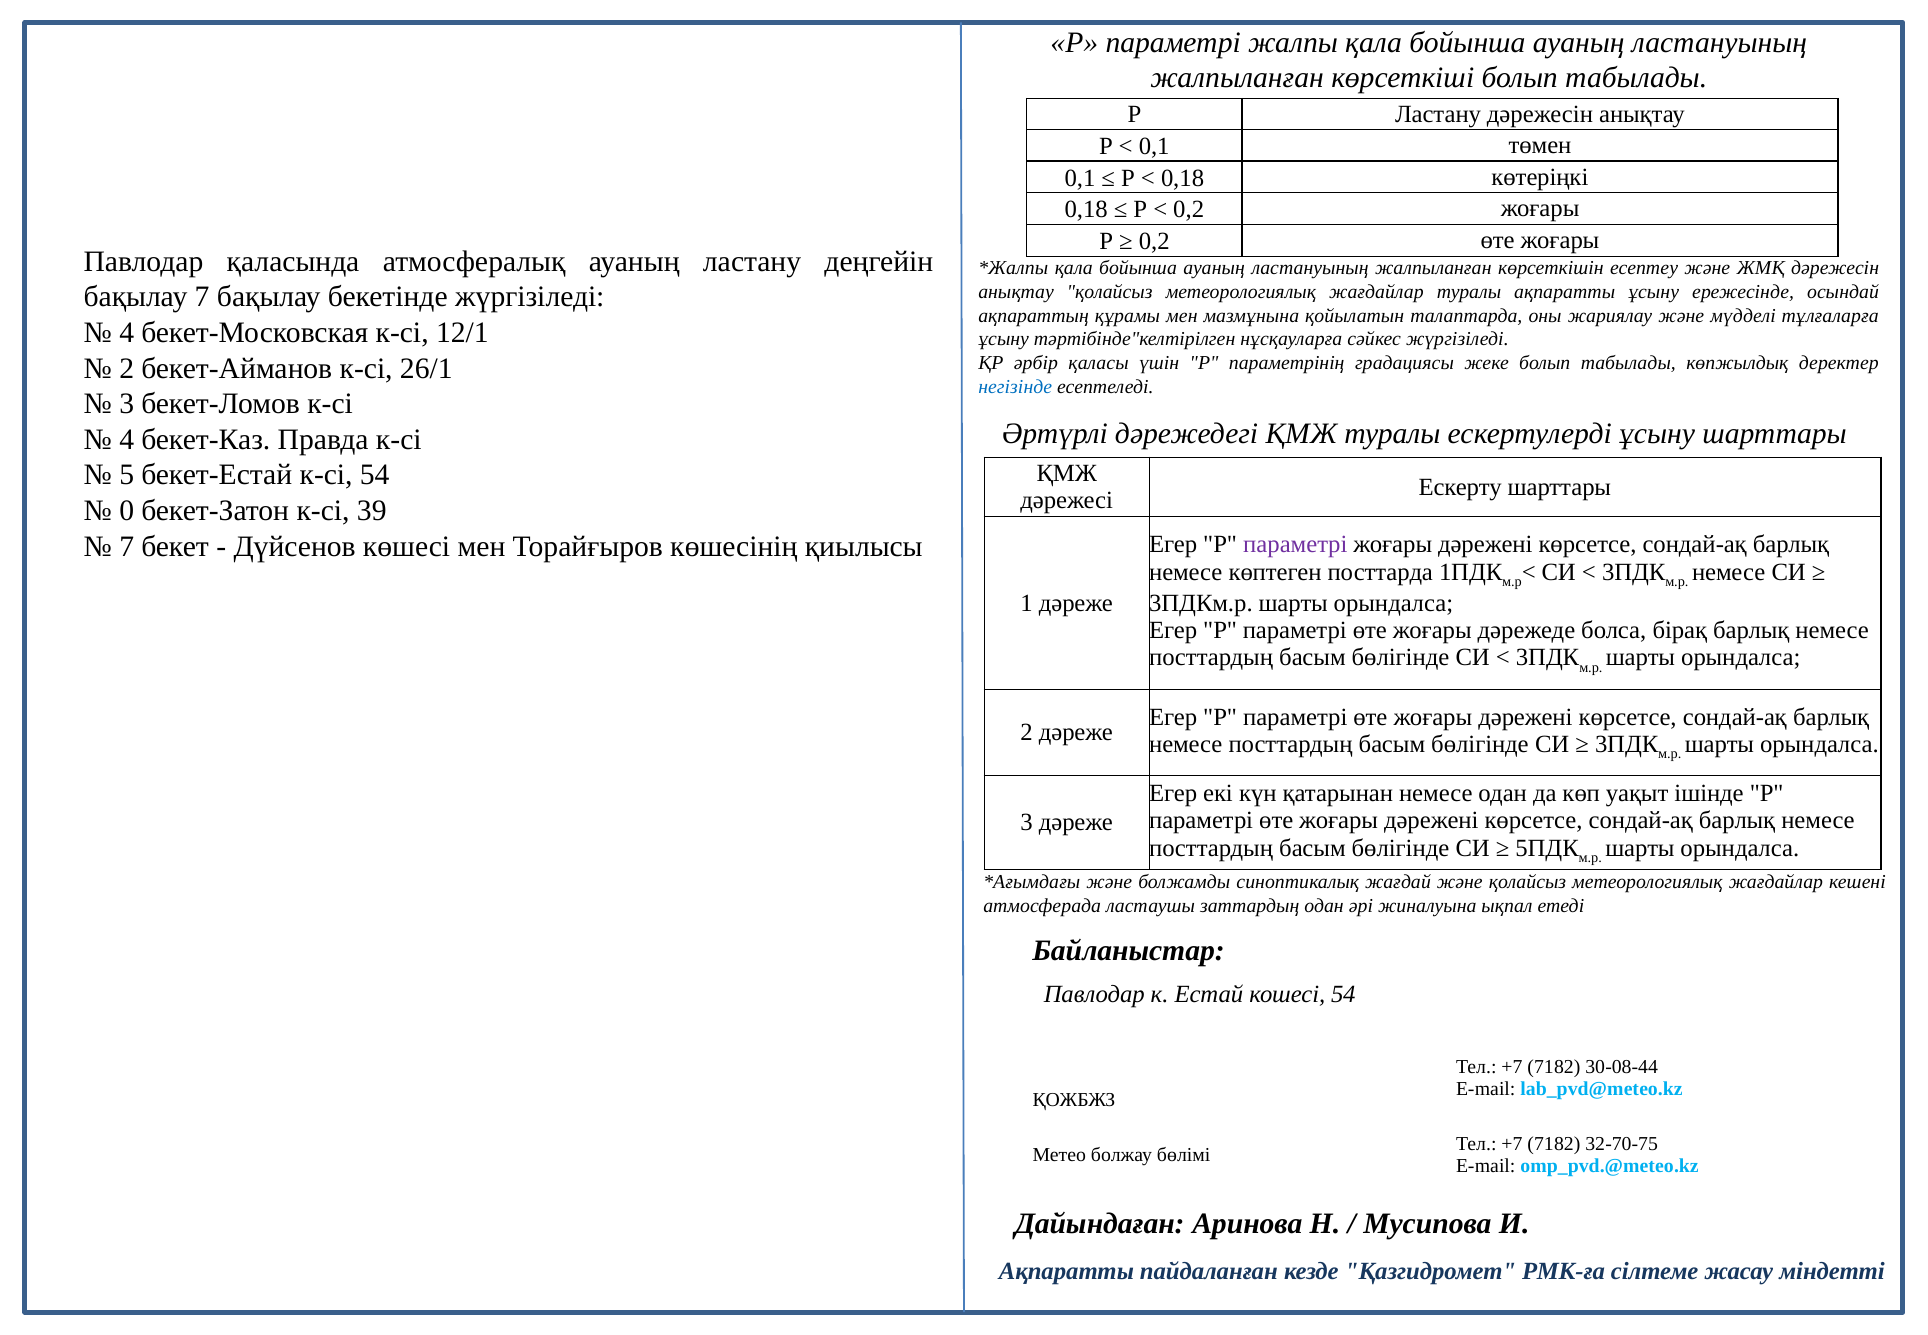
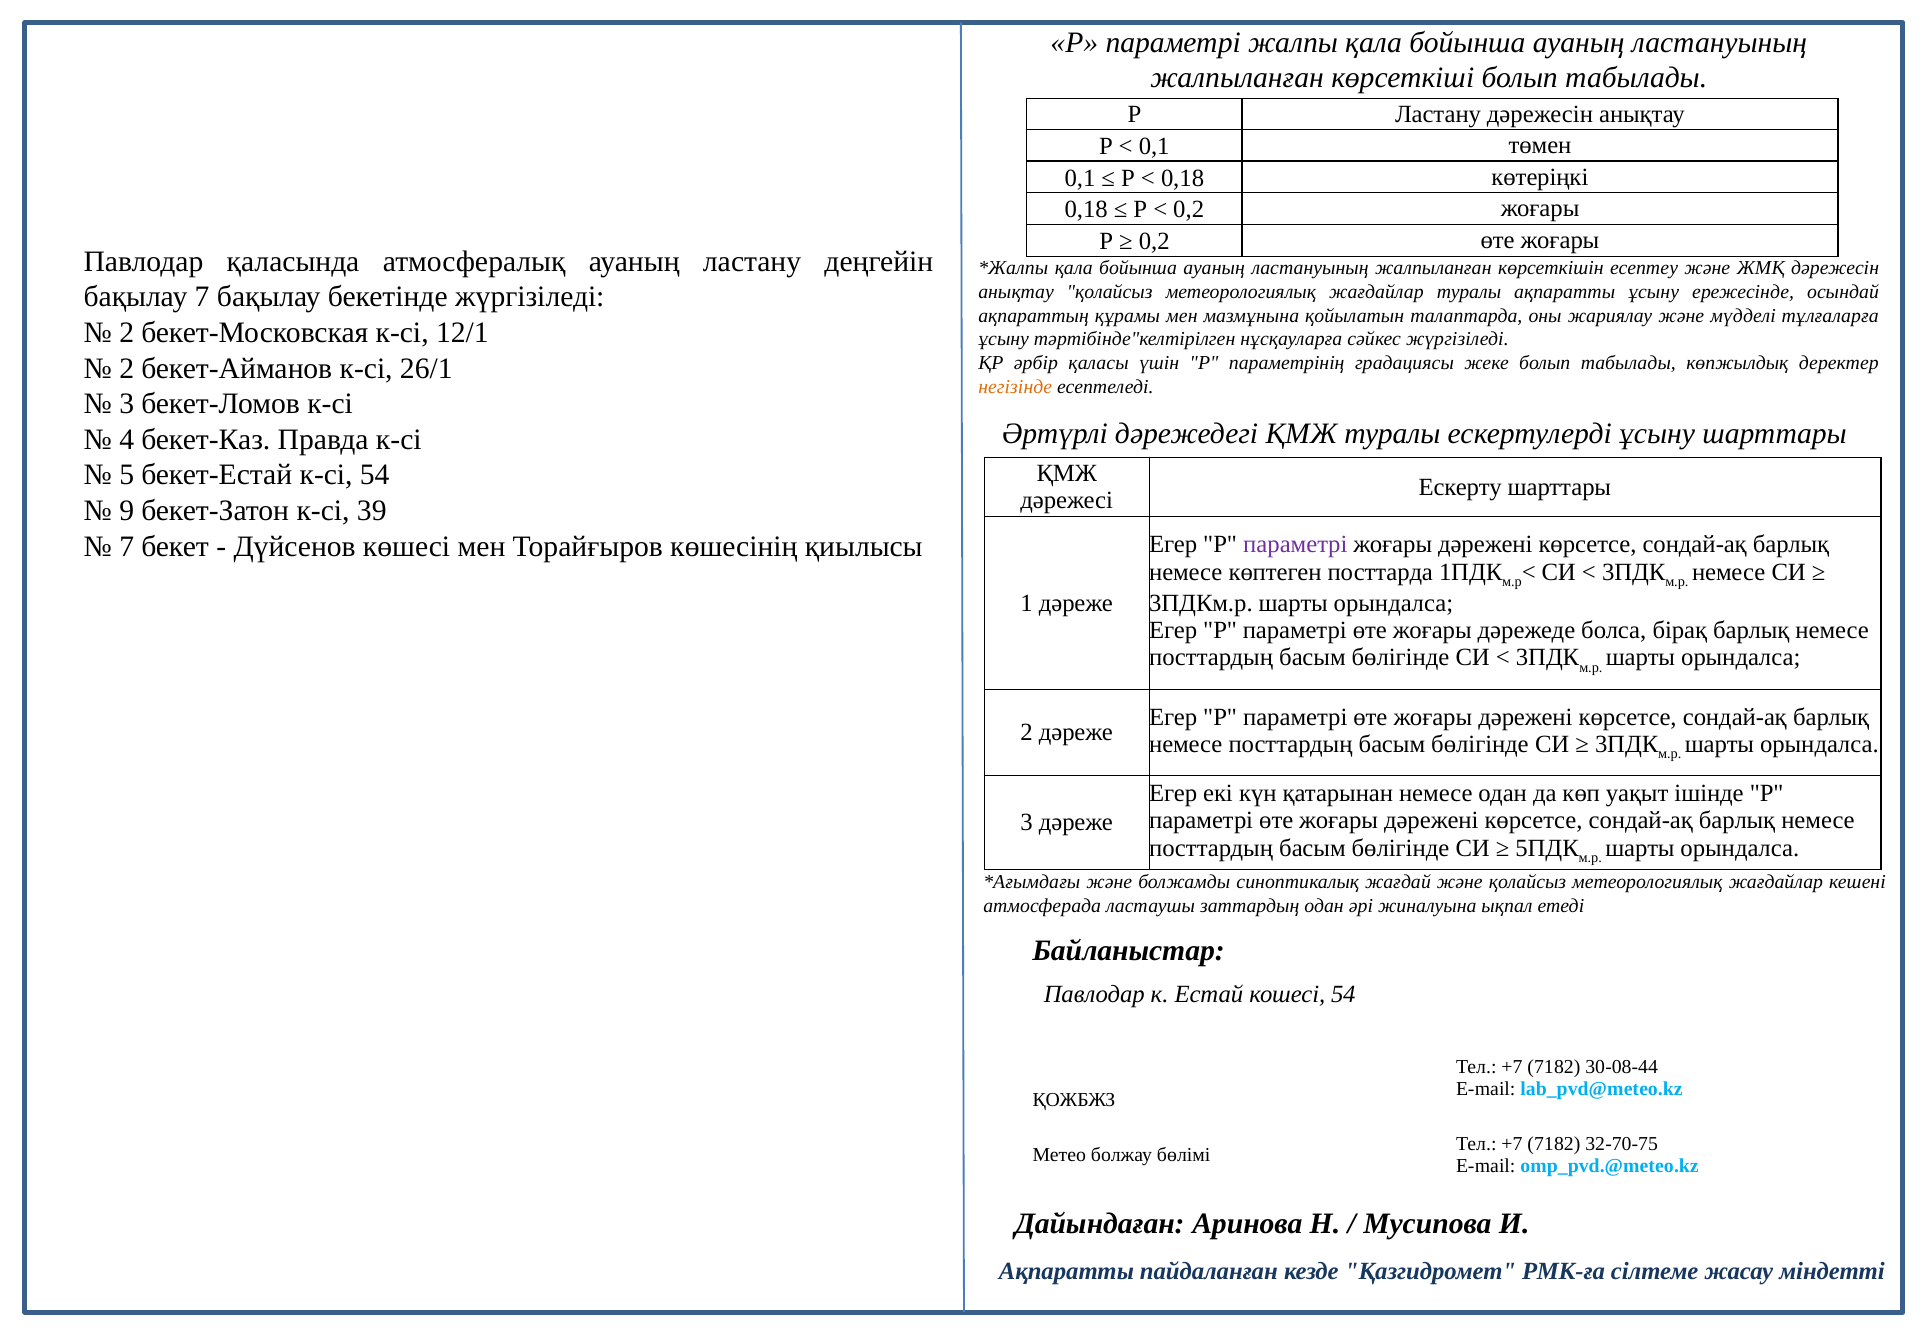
4: 4 -> 2 (127, 333)
негізінде colour: blue -> orange (1015, 387)
0: 0 -> 9 (127, 511)
